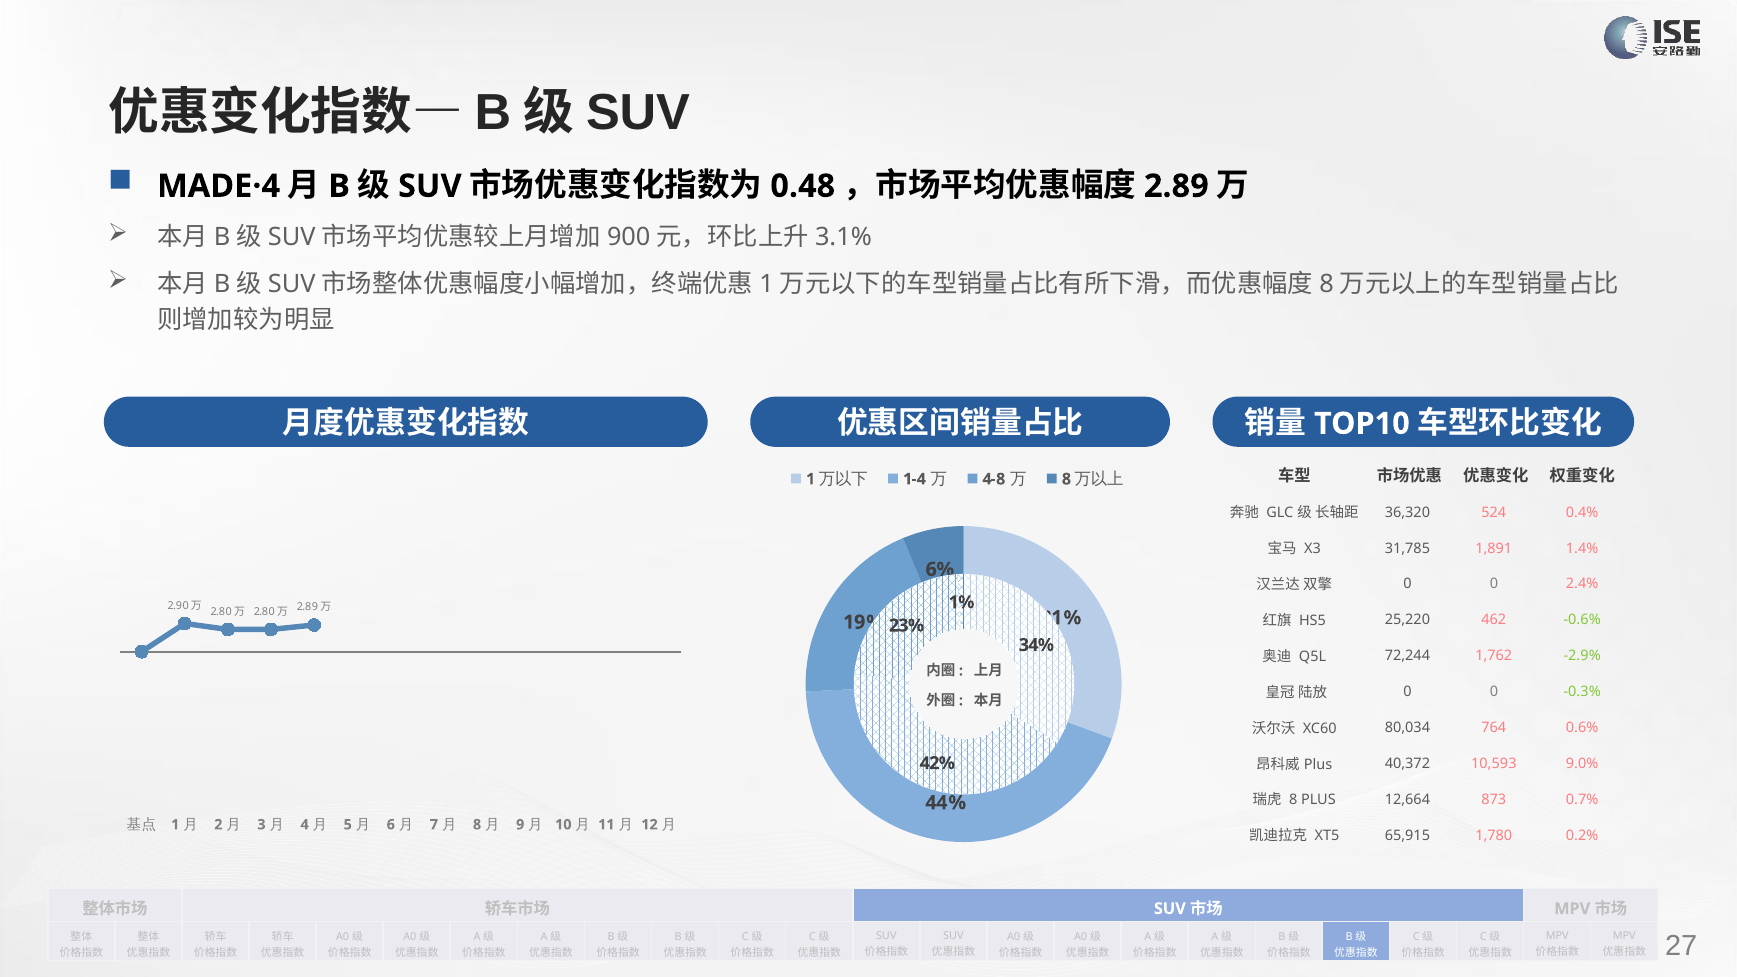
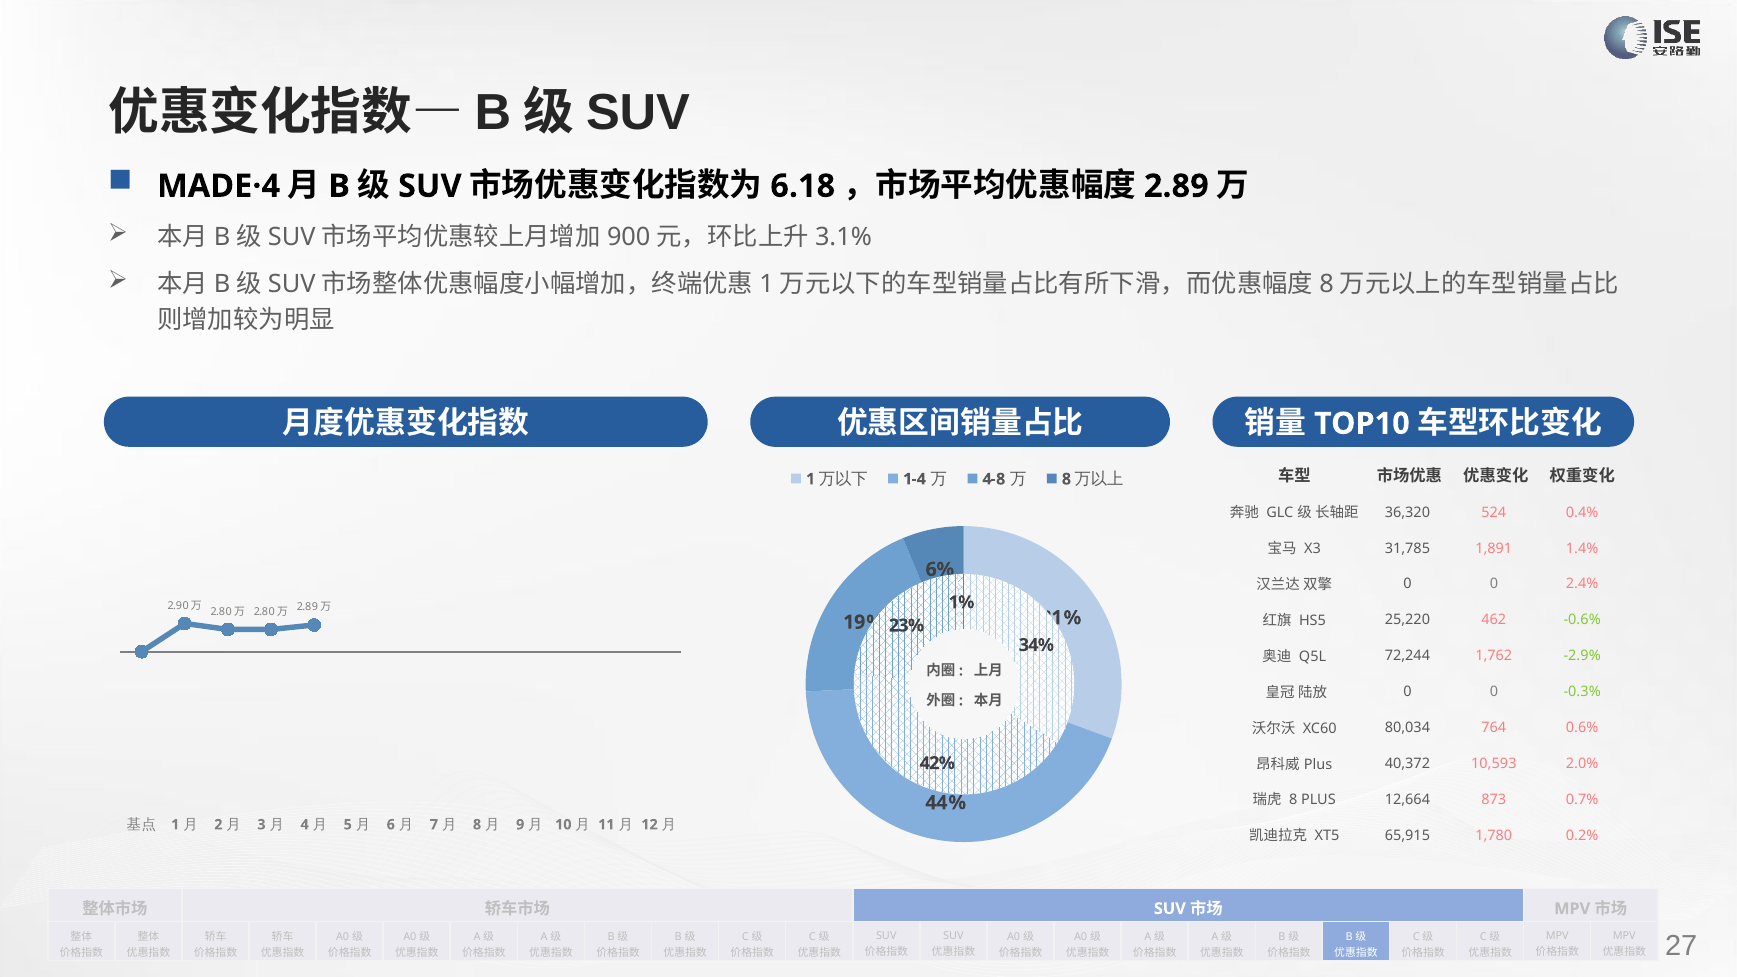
0.48: 0.48 -> 6.18 (803, 186)
9.0%: 9.0% -> 2.0% (1582, 764)
